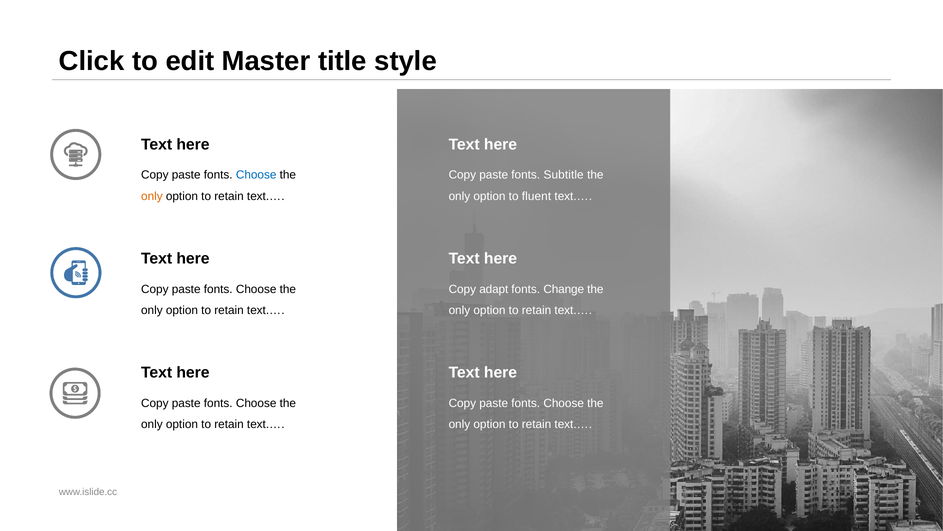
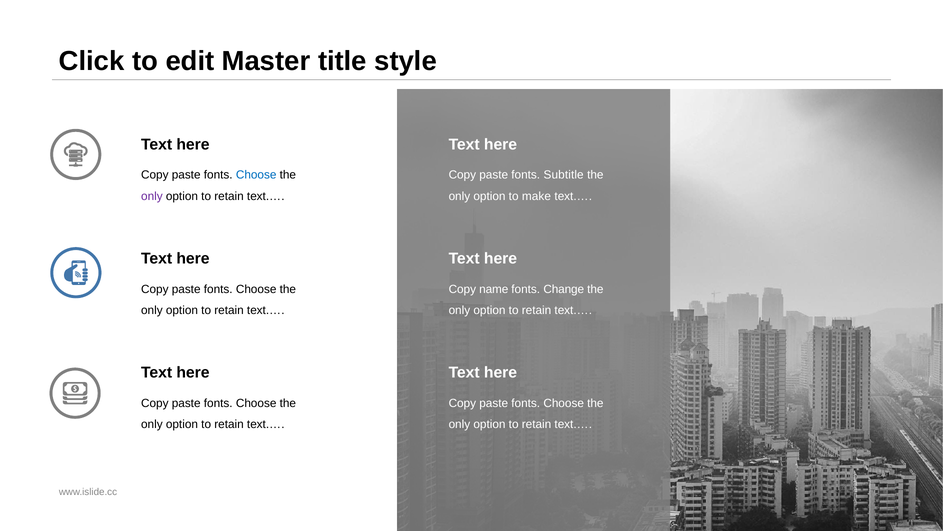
only colour: orange -> purple (152, 196)
fluent: fluent -> make (536, 196)
adapt: adapt -> name (494, 289)
